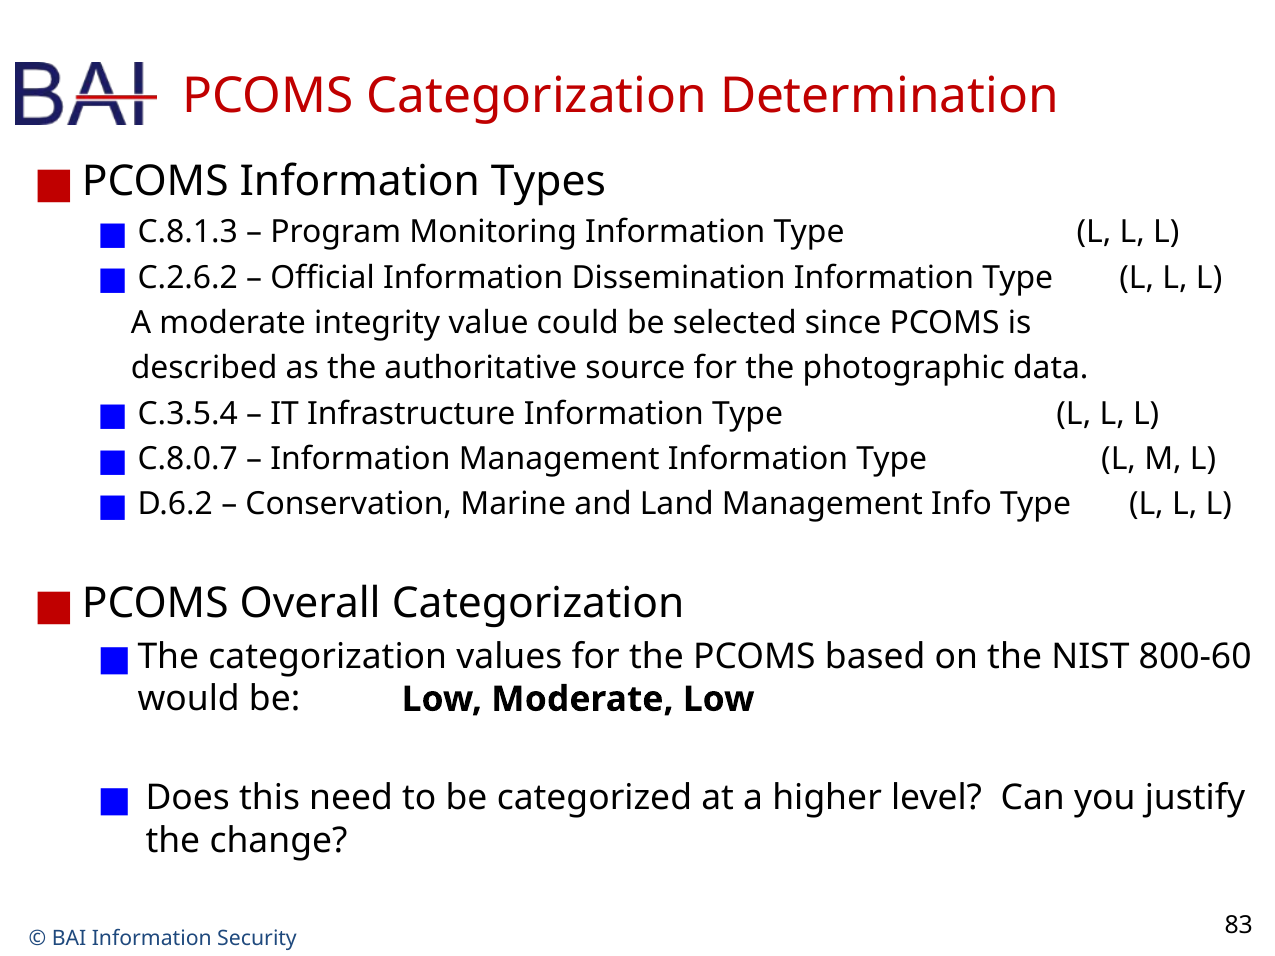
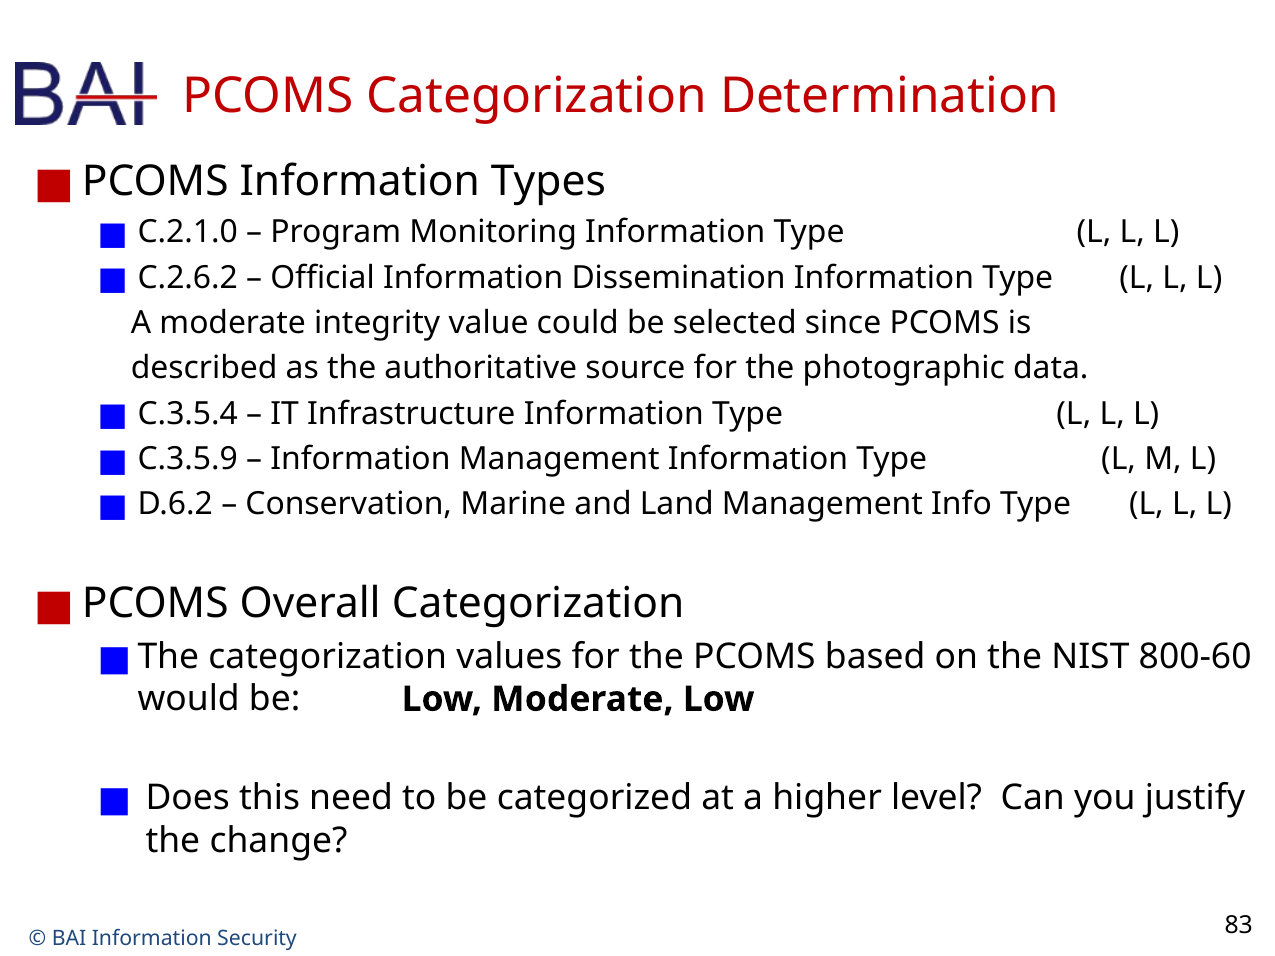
C.8.1.3: C.8.1.3 -> C.2.1.0 (188, 232)
C.8.0.7: C.8.0.7 -> C.3.5.9 (188, 459)
